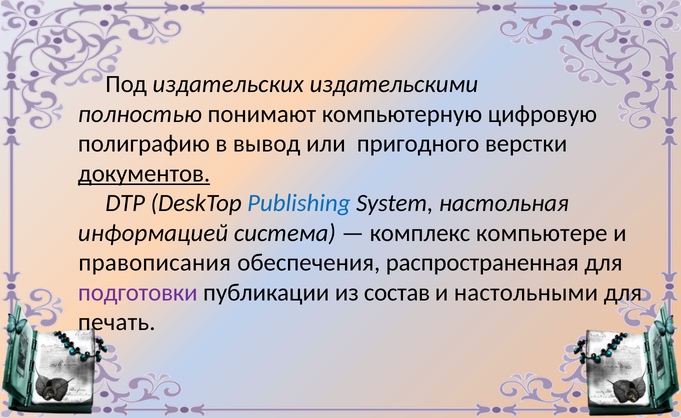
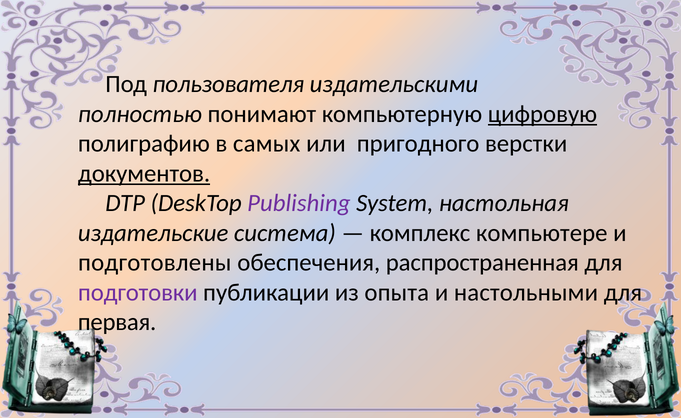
издательских: издательских -> пользователя (228, 84)
цифровую underline: none -> present (542, 114)
вывод: вывод -> самых (267, 144)
Publishing colour: blue -> purple (299, 203)
информацией: информацией -> издательские (153, 233)
правописания: правописания -> подготовлены (155, 263)
состав: состав -> опыта (397, 293)
печать: печать -> первая (117, 322)
